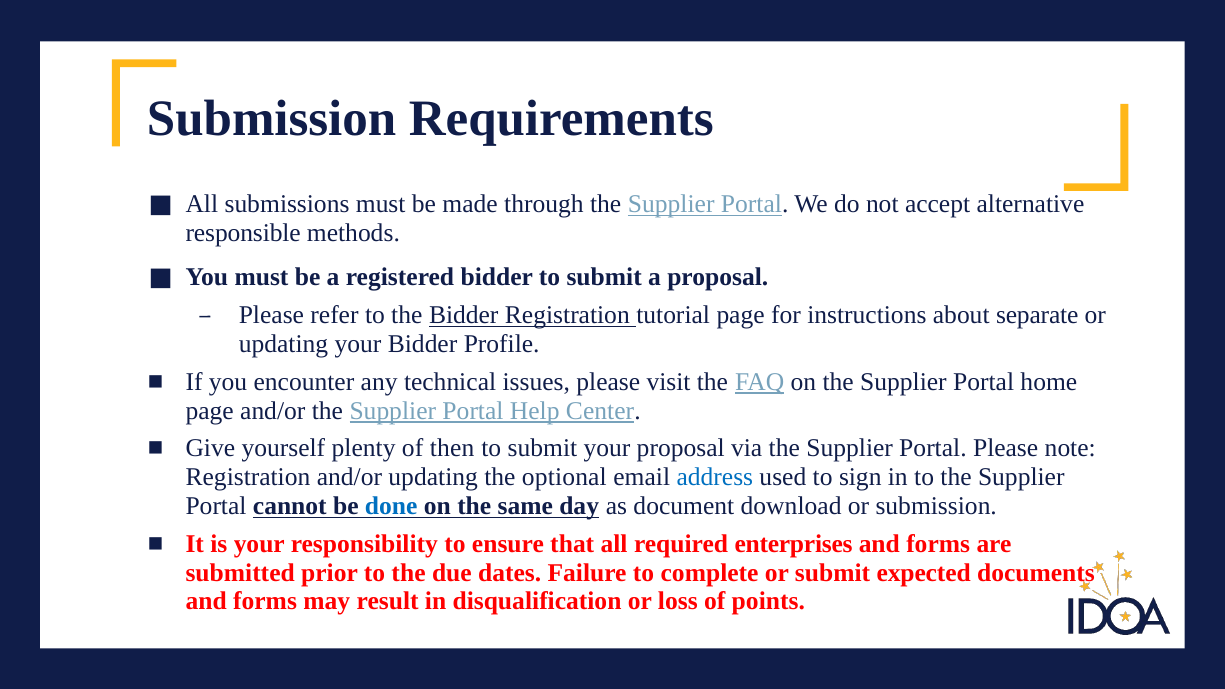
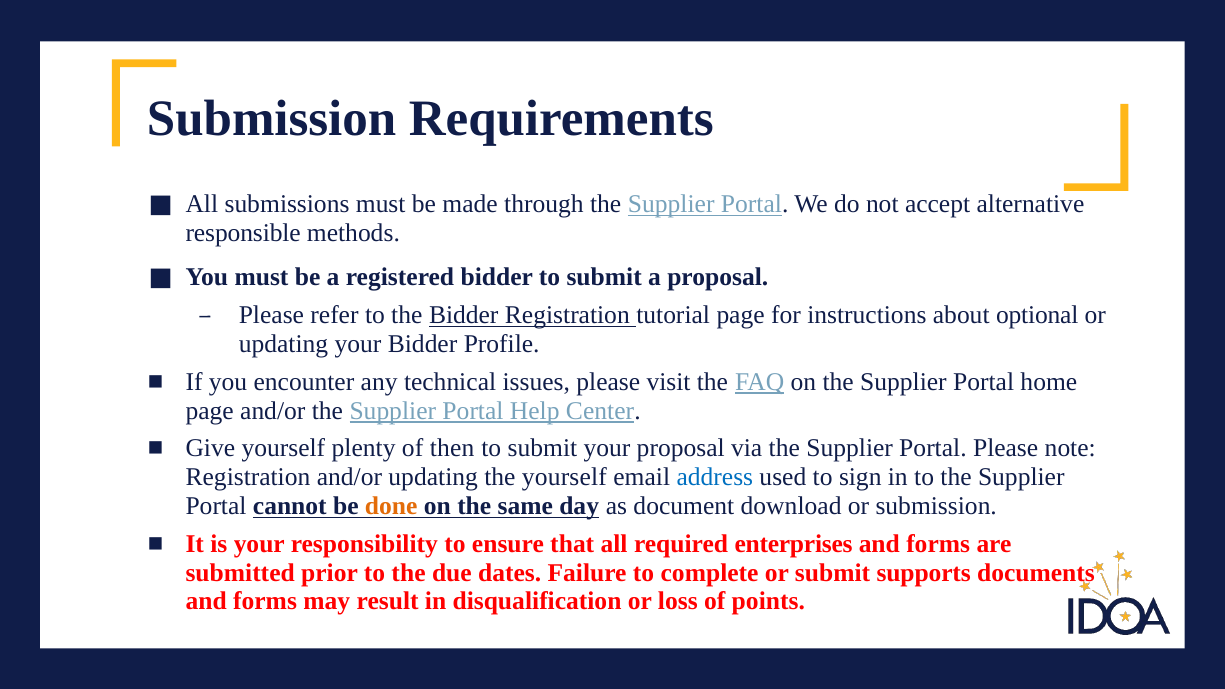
separate: separate -> optional (1037, 315)
the optional: optional -> yourself (564, 477)
done colour: blue -> orange (391, 506)
expected: expected -> supports (924, 573)
